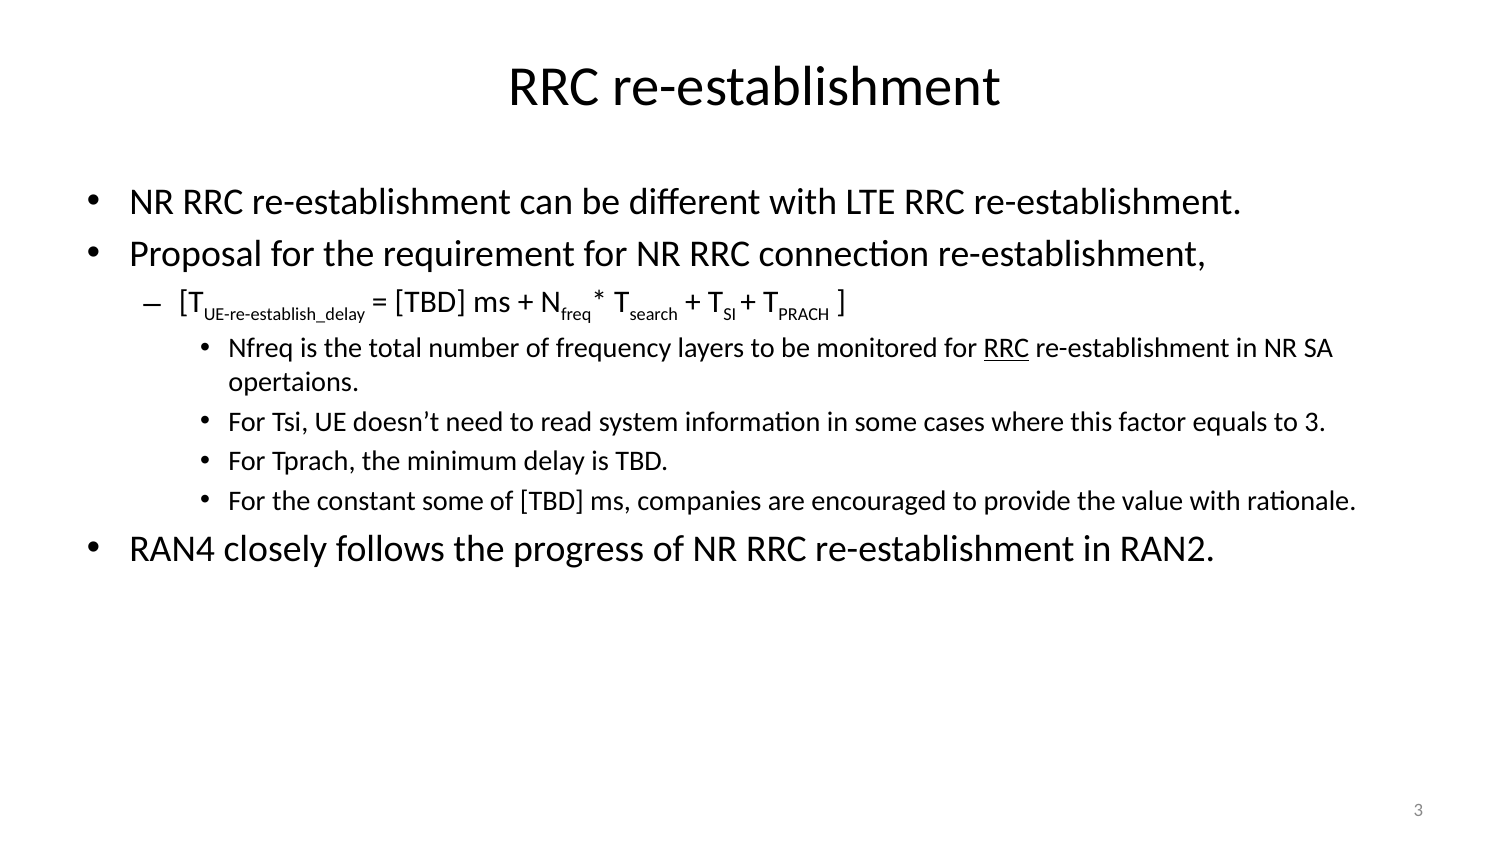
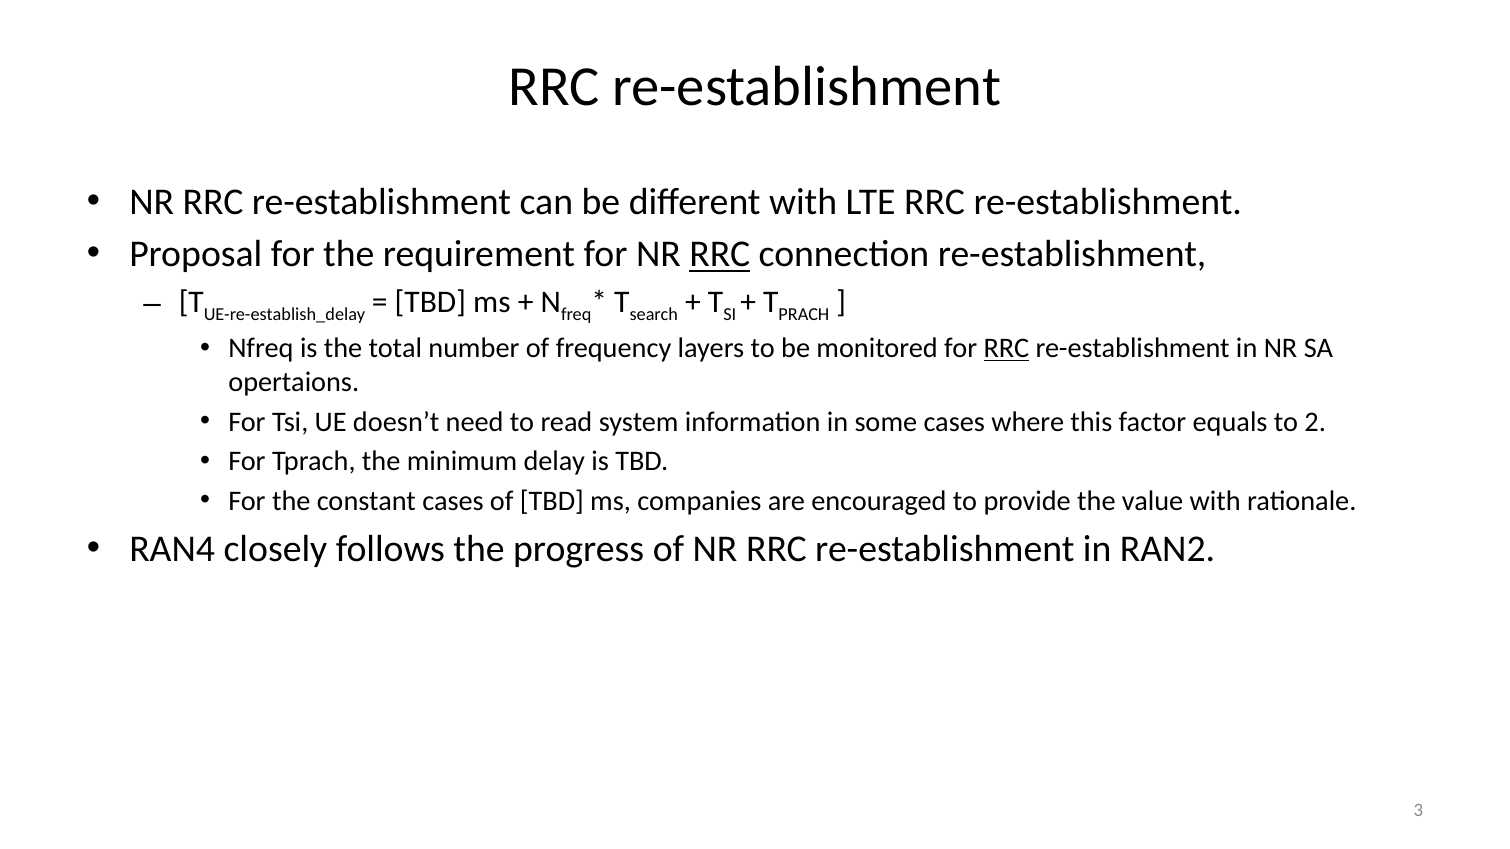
RRC underline: none -> present (720, 255)
to 3: 3 -> 2 (1315, 422)
constant some: some -> cases (453, 501)
